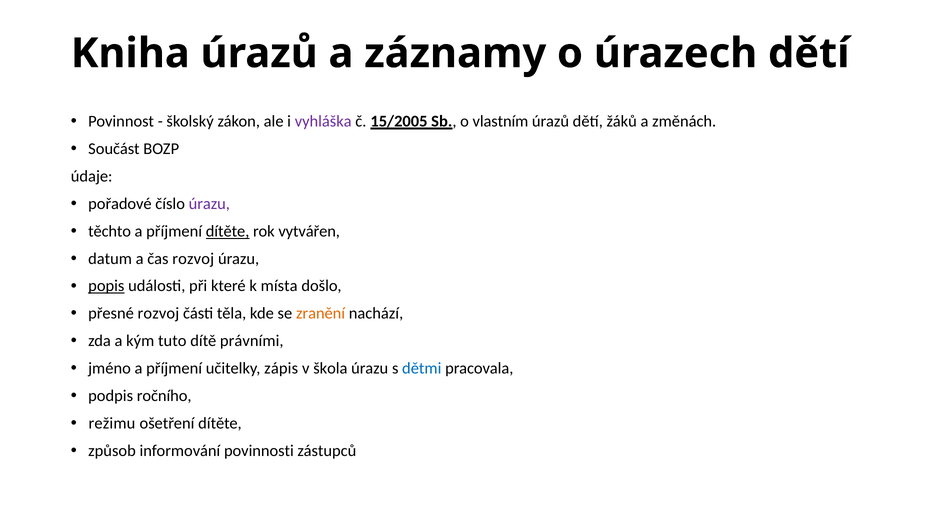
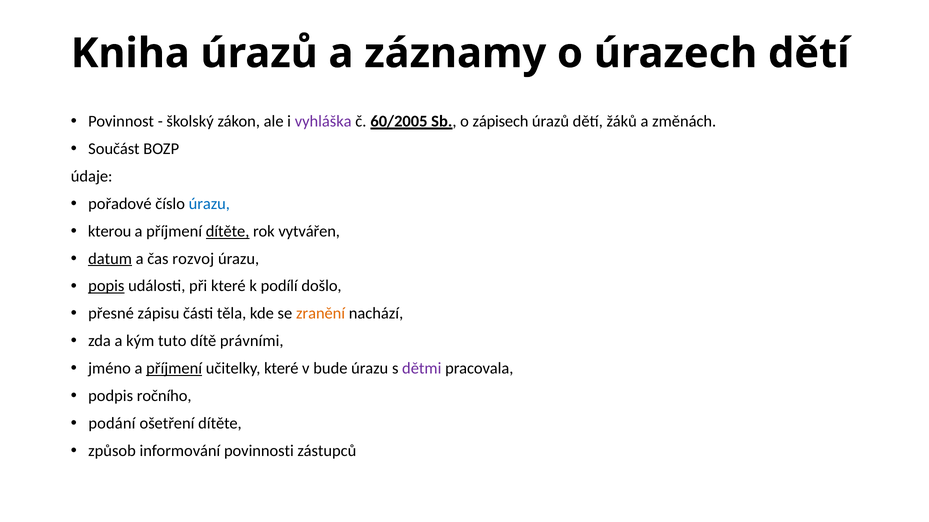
15/2005: 15/2005 -> 60/2005 (399, 122)
vlastním: vlastním -> zápisech (501, 122)
úrazu colour: purple -> blue (209, 204)
těchto: těchto -> kterou (110, 231)
datum underline: none -> present (110, 259)
místa: místa -> podílí (279, 286)
přesné rozvoj: rozvoj -> zápisu (158, 314)
příjmení underline: none -> present (174, 369)
učitelky zápis: zápis -> které (281, 369)
škola: škola -> bude (330, 369)
dětmi colour: blue -> purple (422, 369)
režimu: režimu -> podání (112, 424)
